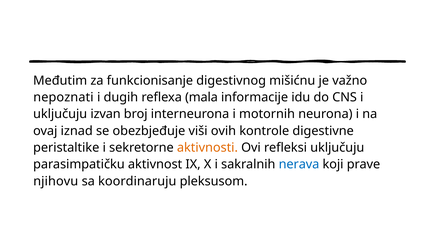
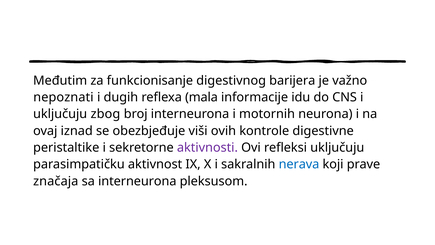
mišićnu: mišićnu -> barijera (292, 80)
izvan: izvan -> zbog (105, 114)
aktivnosti colour: orange -> purple (207, 147)
njihovu: njihovu -> značaja (56, 181)
sa koordinaruju: koordinaruju -> interneurona (137, 181)
